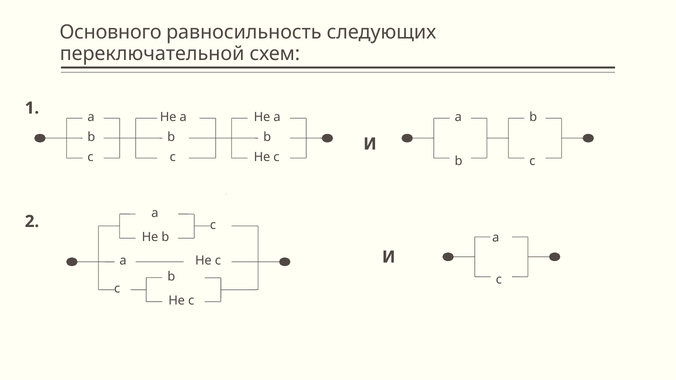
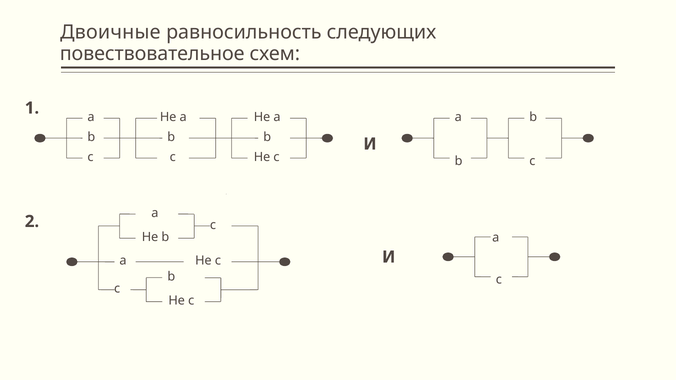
Основного: Основного -> Двоичные (110, 32)
переключательной: переключательной -> повествовательное (152, 54)
